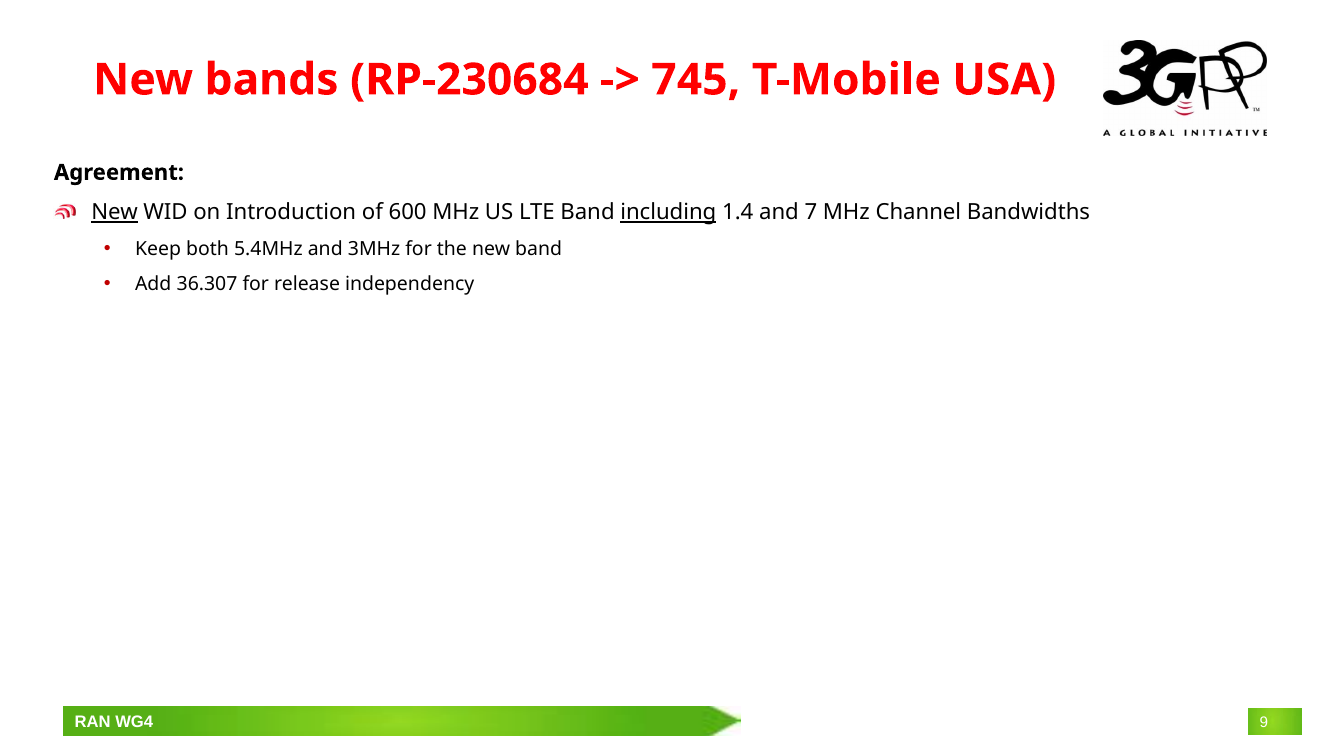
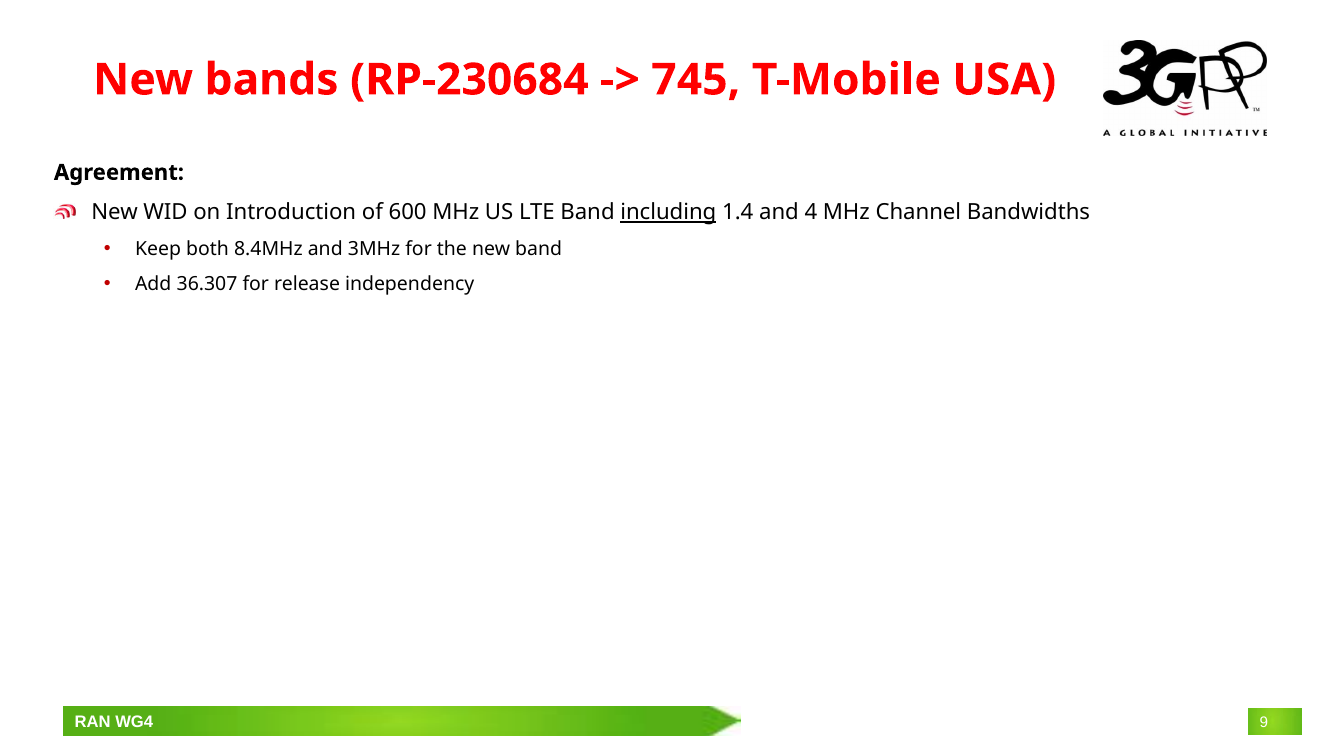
New underline: present -> none (115, 212)
7: 7 -> 4 (811, 212)
5.4MHz: 5.4MHz -> 8.4MHz (268, 249)
